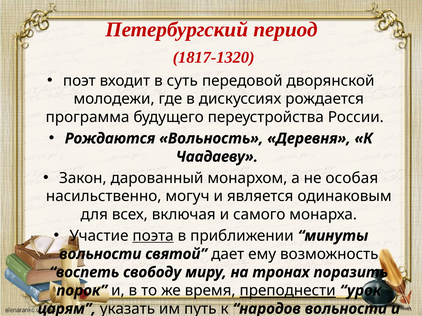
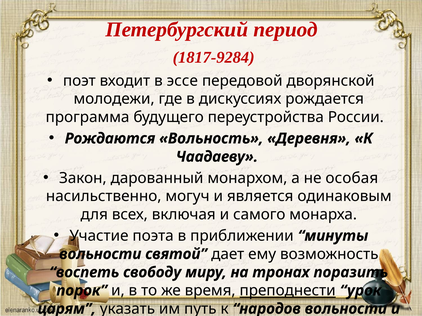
1817-1320: 1817-1320 -> 1817-9284 (214, 58)
суть: суть -> эссе (182, 81)
поэта underline: present -> none (153, 236)
